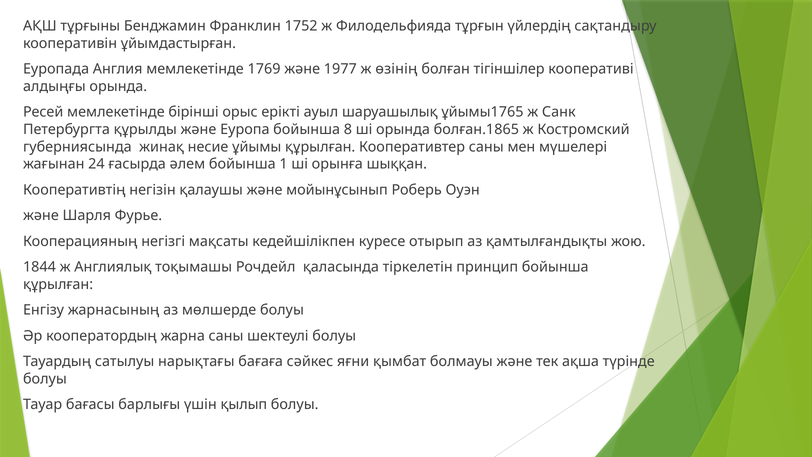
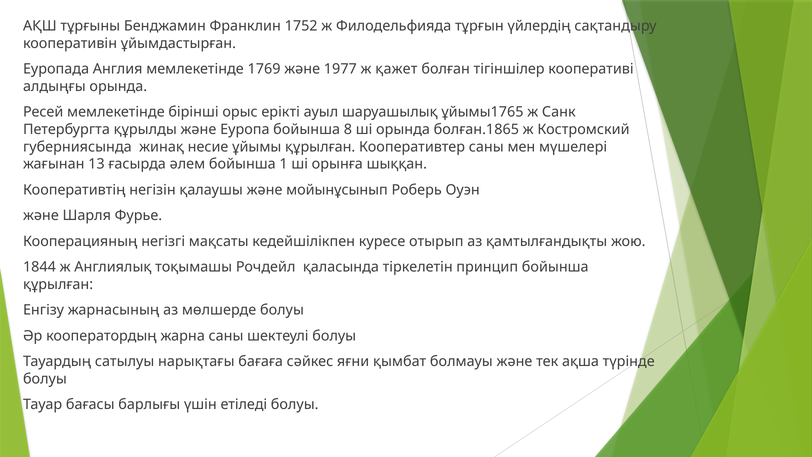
өзінің: өзінің -> қажет (396, 69)
24: 24 -> 13 (96, 164)
қылып: қылып -> етіледі (244, 404)
